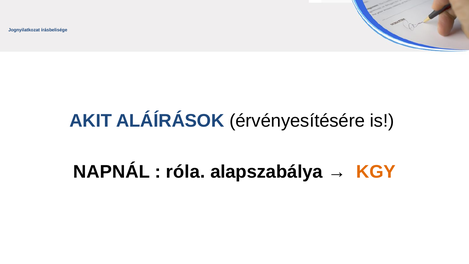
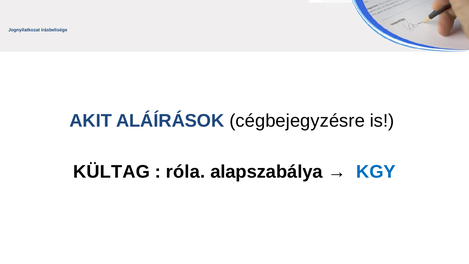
érvényesítésére: érvényesítésére -> cégbejegyzésre (297, 121)
NAPNÁL: NAPNÁL -> KÜLTAG (112, 172)
KGY colour: orange -> blue (376, 172)
